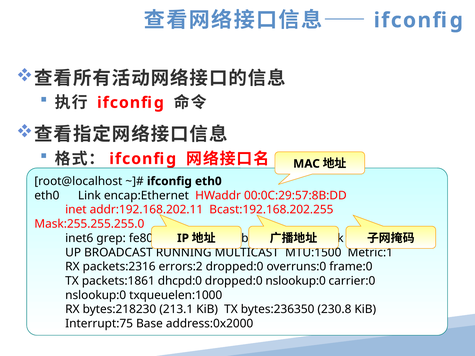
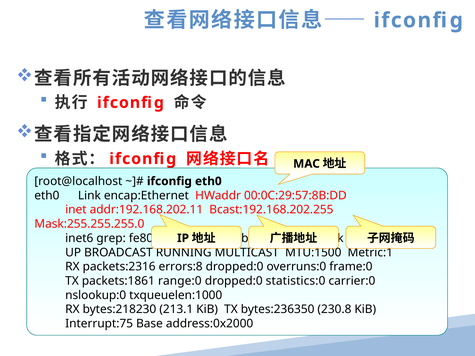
errors:2: errors:2 -> errors:8 (181, 267)
dhcpd:0: dhcpd:0 -> range:0 (180, 281)
dropped:0 nslookup:0: nslookup:0 -> statistics:0 (296, 281)
